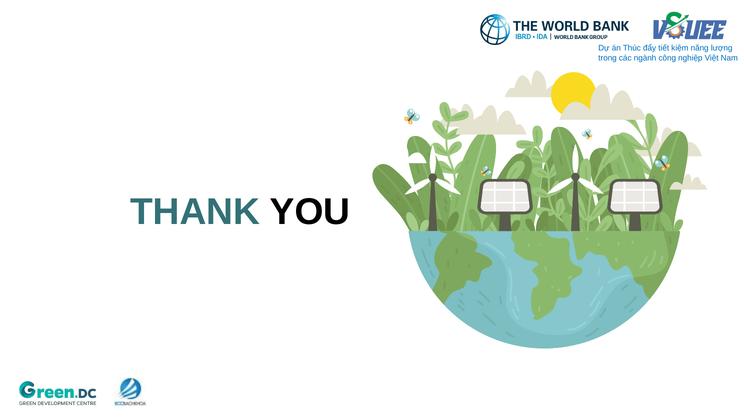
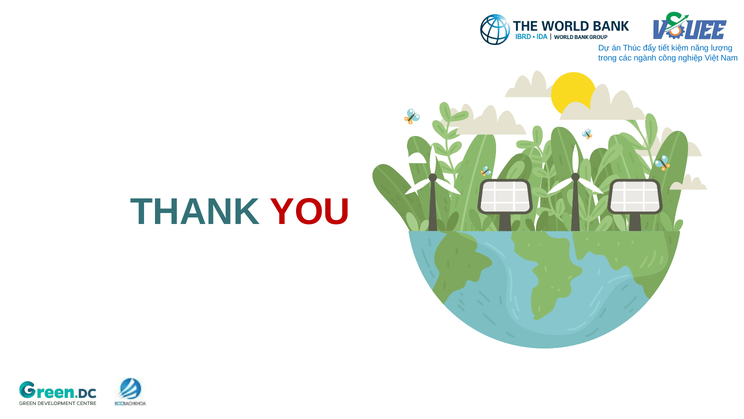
YOU colour: black -> red (310, 212)
